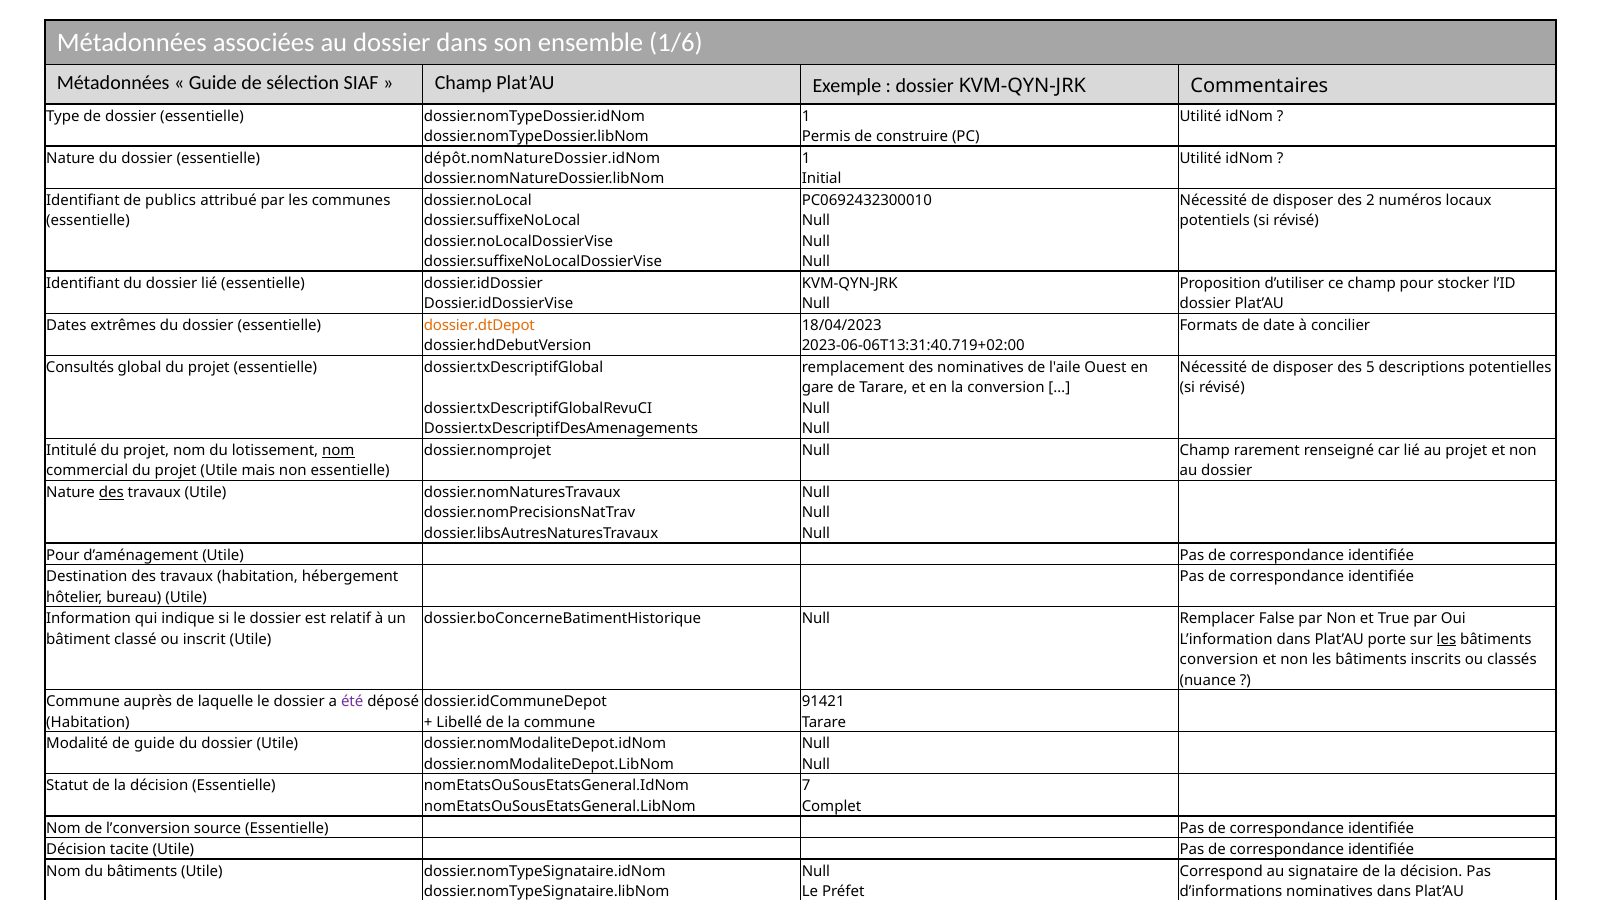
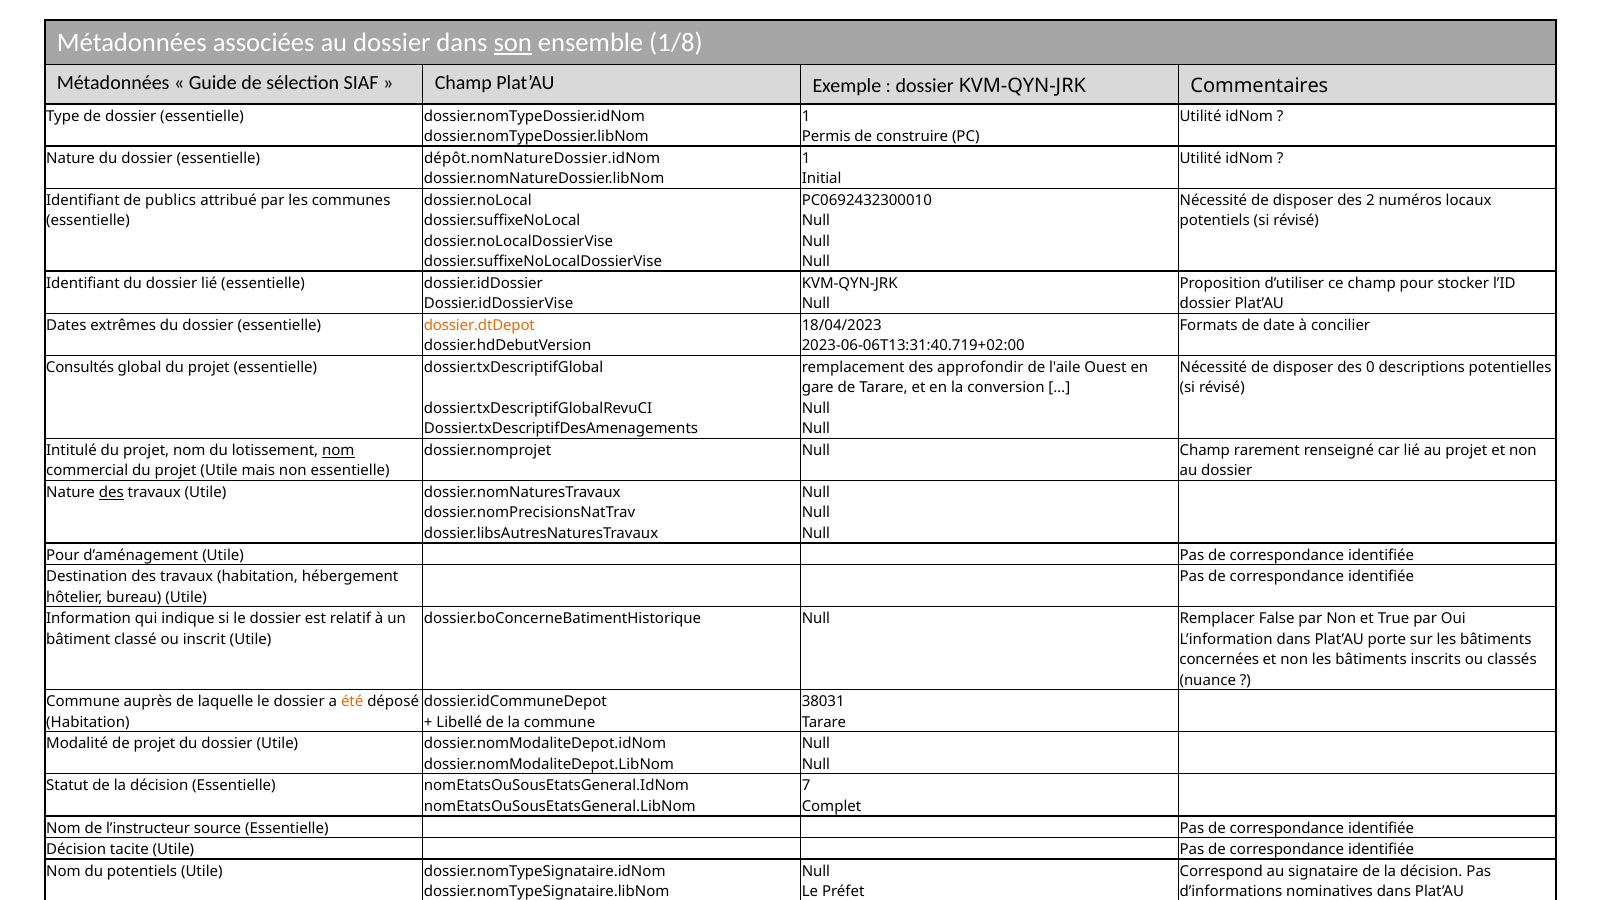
son underline: none -> present (513, 43)
1/6: 1/6 -> 1/8 (676, 43)
des nominatives: nominatives -> approfondir (980, 368)
5: 5 -> 0 (1370, 368)
les underline: present -> none (1446, 640)
conversion: conversion -> concernées (1219, 660)
été colour: purple -> orange (352, 702)
91421: 91421 -> 38031 (823, 702)
de guide: guide -> projet (155, 744)
l’conversion: l’conversion -> l’instructeur (148, 829)
du bâtiments: bâtiments -> potentiels (142, 872)
